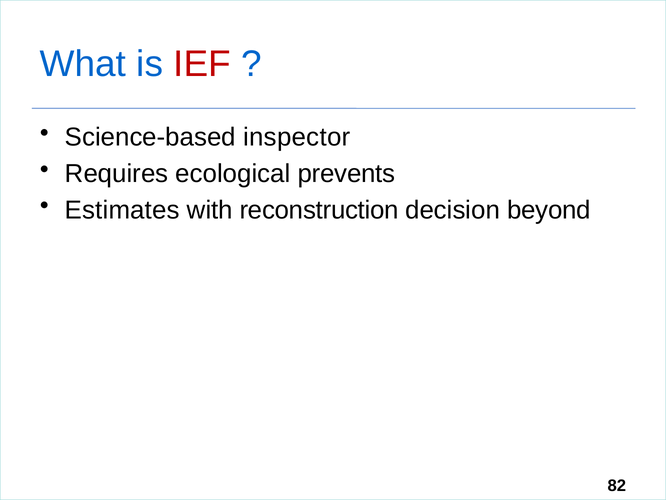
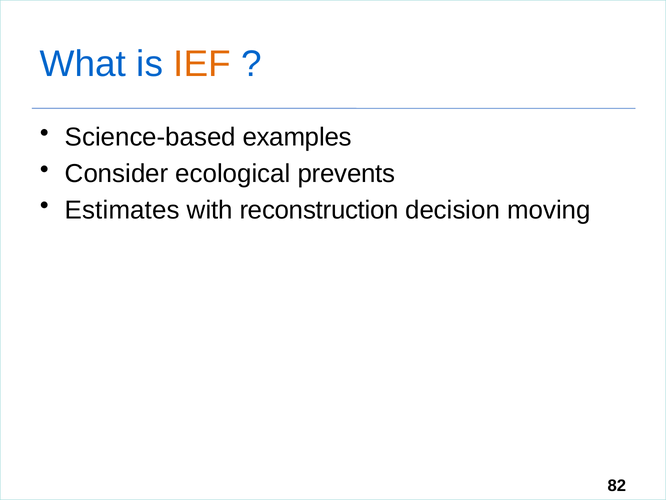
IEF colour: red -> orange (202, 64)
inspector: inspector -> examples (297, 137)
Requires: Requires -> Consider (117, 174)
beyond: beyond -> moving (549, 210)
